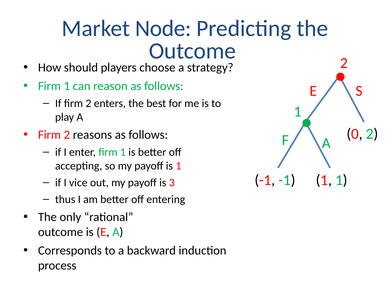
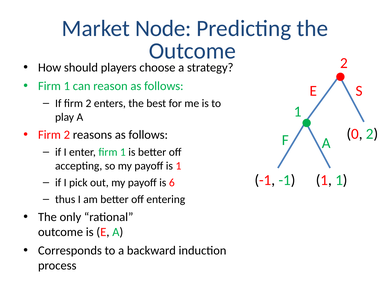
vice: vice -> pick (78, 182)
3: 3 -> 6 (172, 182)
